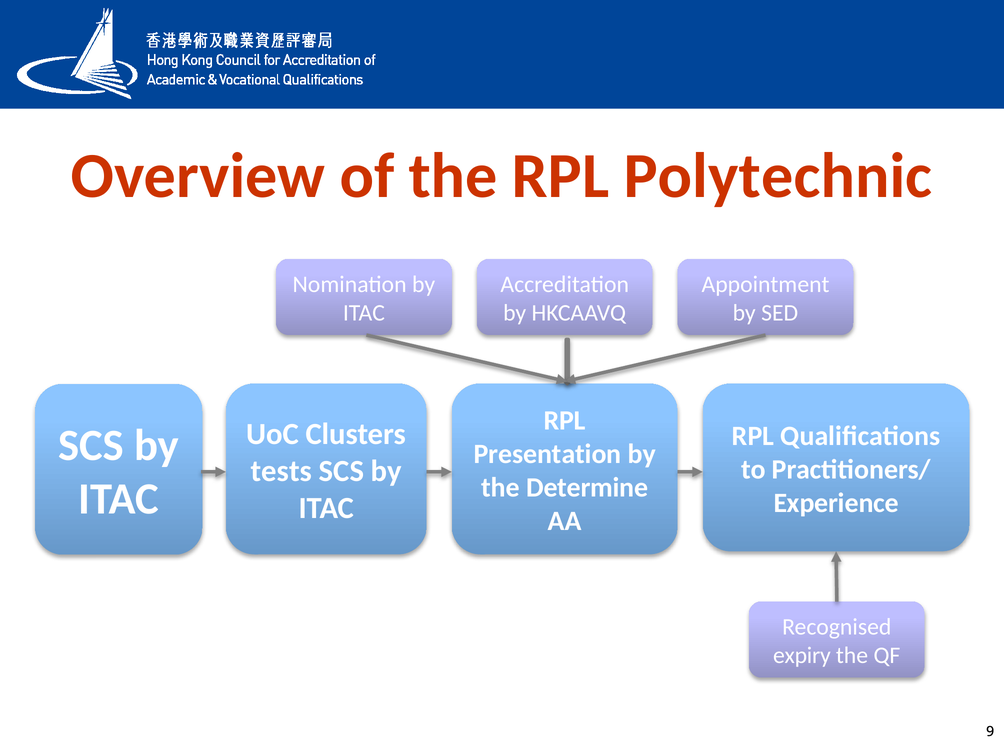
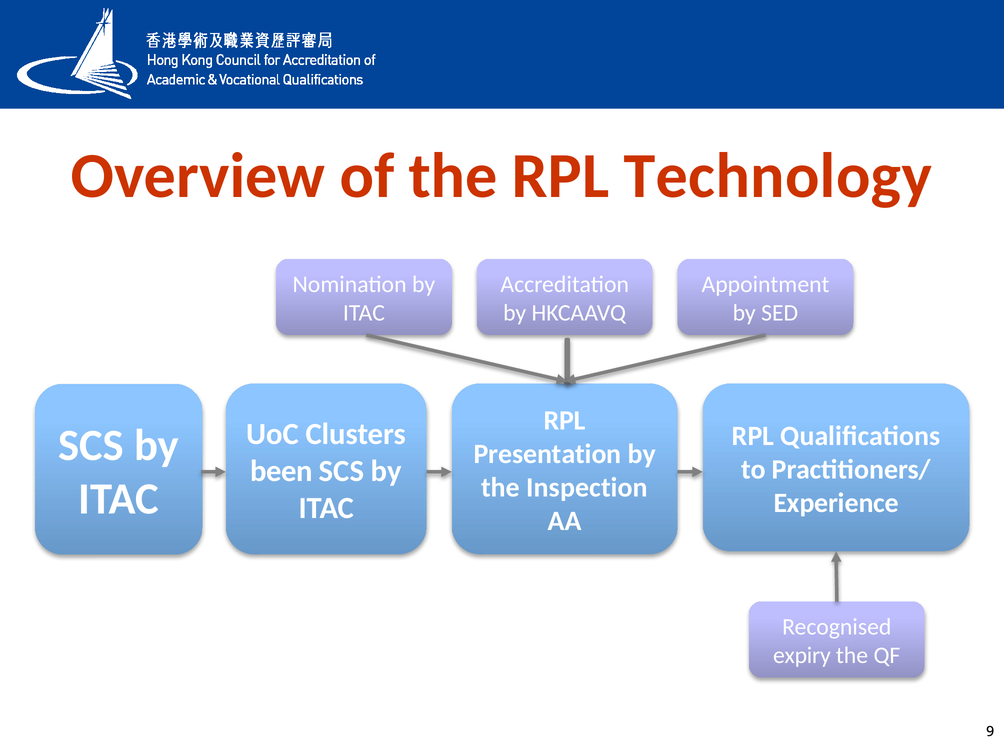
Polytechnic: Polytechnic -> Technology (778, 176)
tests: tests -> been (281, 471)
Determine: Determine -> Inspection (587, 488)
